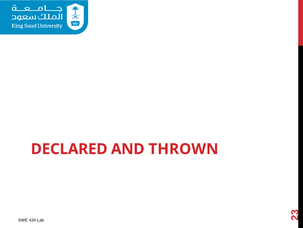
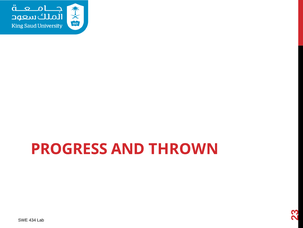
DECLARED: DECLARED -> PROGRESS (69, 149)
